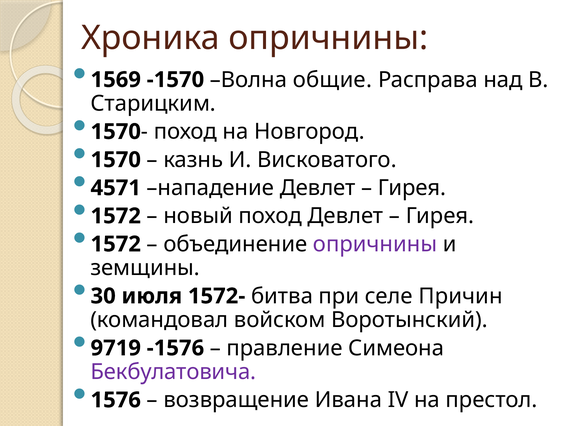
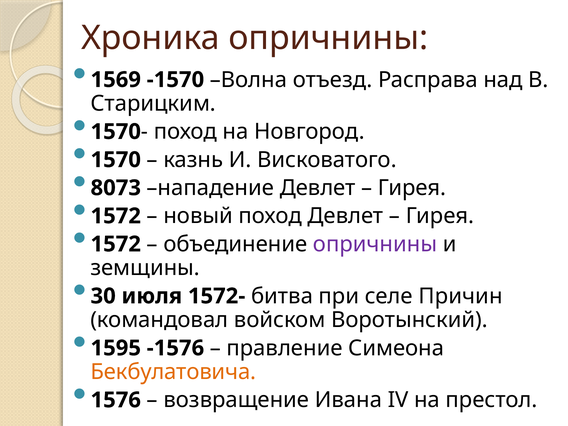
общие: общие -> отъезд (333, 80)
4571: 4571 -> 8073 (116, 188)
9719: 9719 -> 1595 (116, 348)
Бекбулатовича colour: purple -> orange (173, 372)
